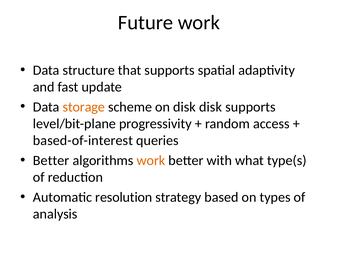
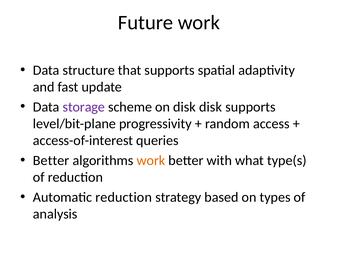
storage colour: orange -> purple (84, 107)
based-of-interest: based-of-interest -> access-of-interest (83, 141)
Automatic resolution: resolution -> reduction (124, 198)
